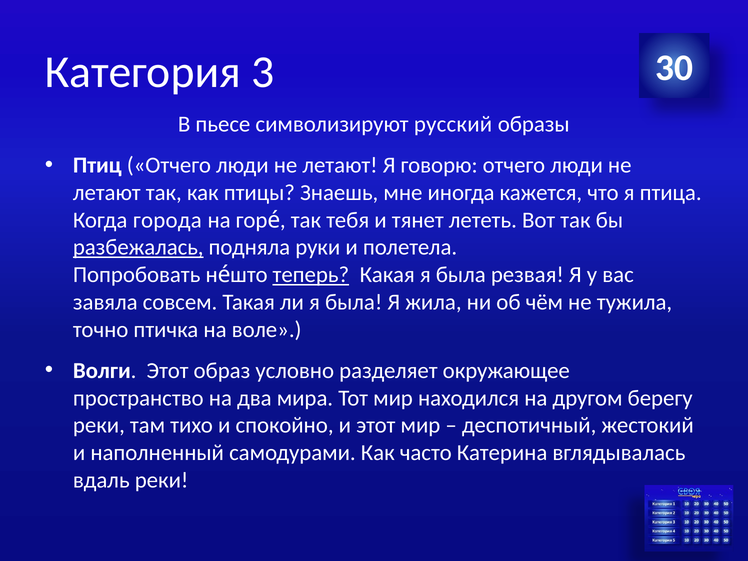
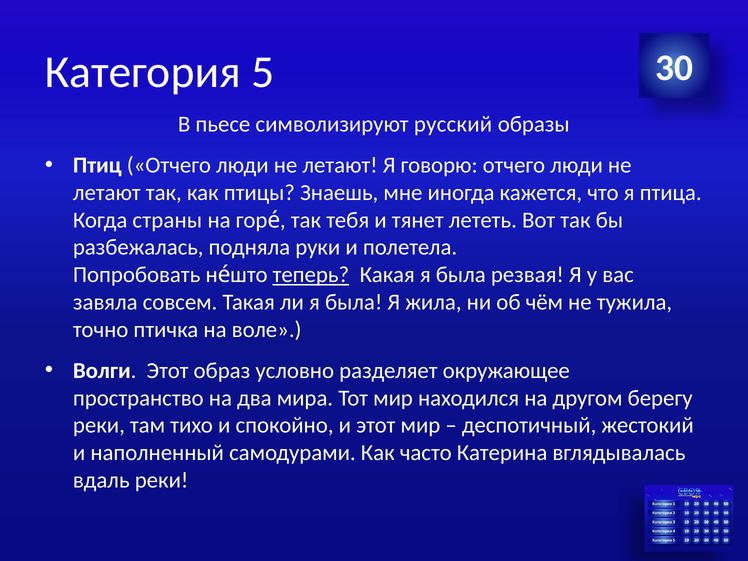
3: 3 -> 5 (263, 72)
города: города -> страны (167, 220)
разбежалась underline: present -> none (138, 247)
